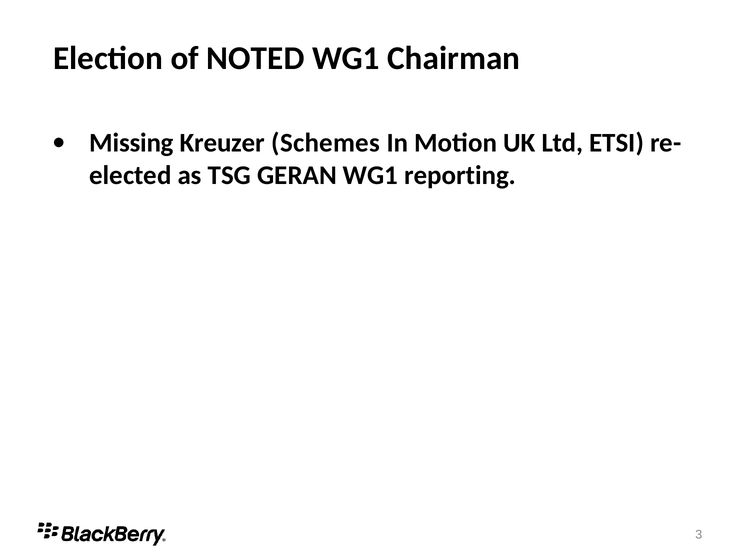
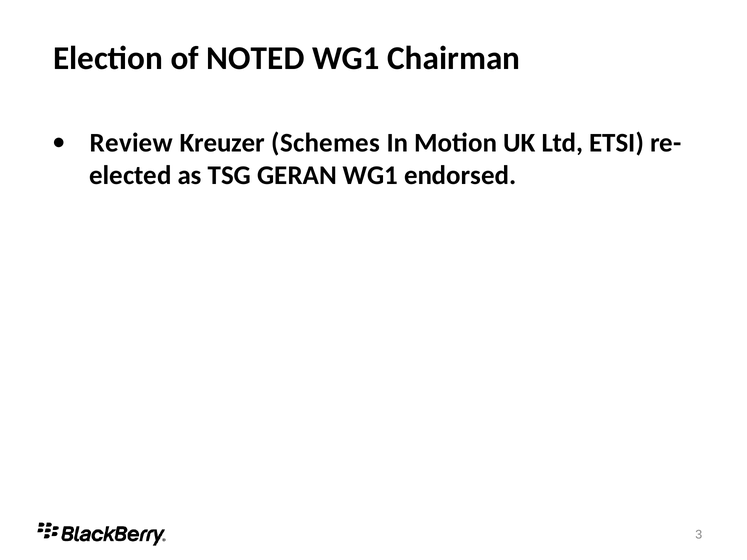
Missing: Missing -> Review (131, 143)
reporting: reporting -> endorsed (460, 175)
